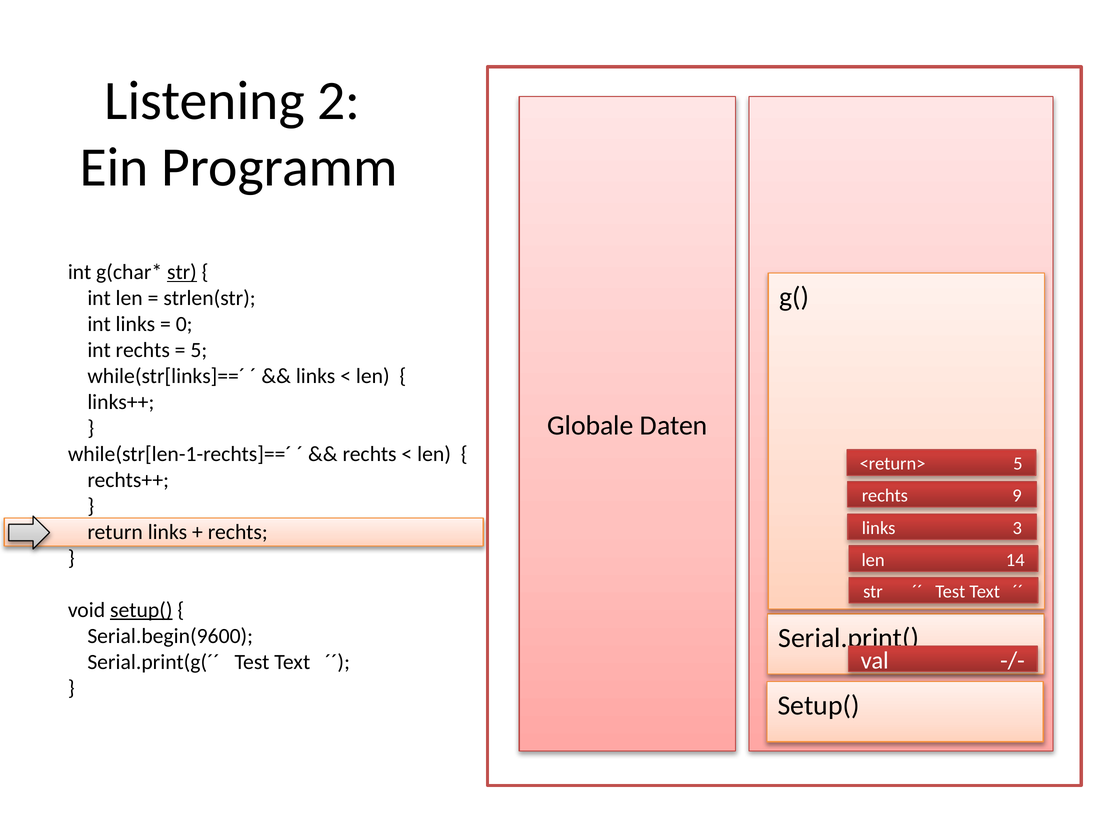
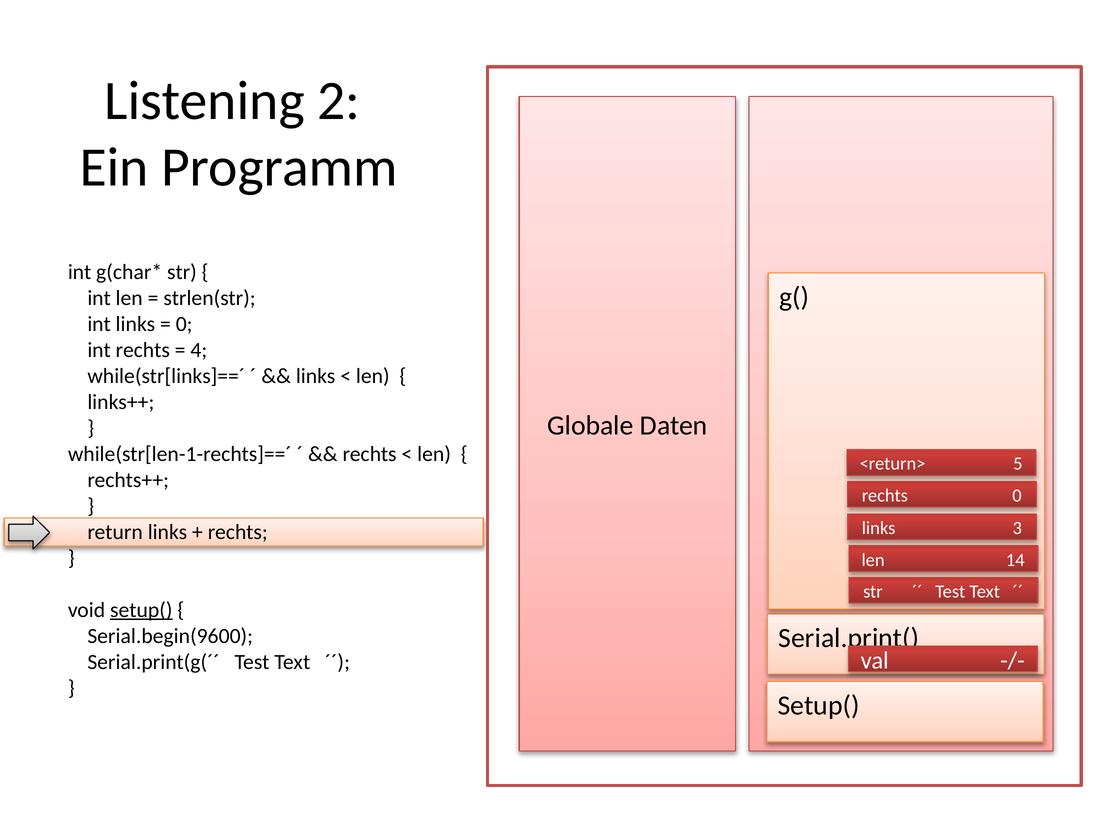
str underline: present -> none (182, 272)
5: 5 -> 4 (199, 350)
9: 9 -> 0 (1017, 495)
